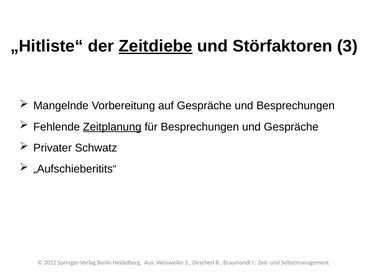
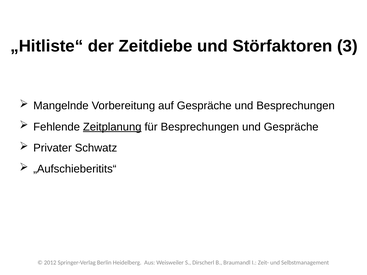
Zeitdiebe underline: present -> none (156, 46)
